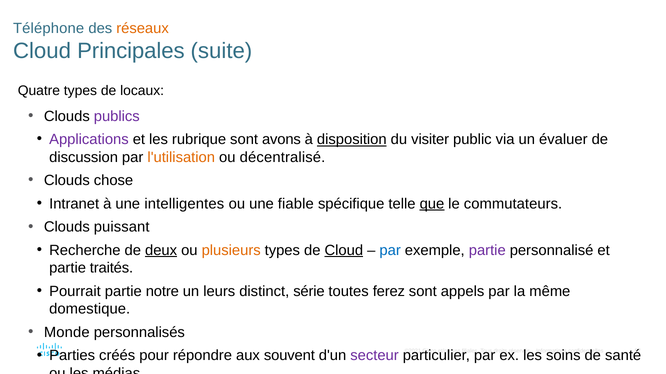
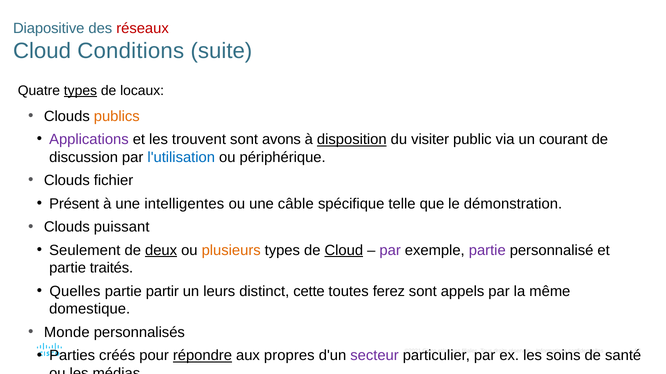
Téléphone: Téléphone -> Diapositive (49, 28)
réseaux colour: orange -> red (143, 28)
Principales: Principales -> Conditions (131, 51)
types underline: none -> present (80, 91)
publics colour: purple -> orange (117, 116)
rubrique: rubrique -> trouvent (199, 140)
évaluer: évaluer -> courant (563, 140)
l'utilisation colour: orange -> blue (181, 157)
décentralisé: décentralisé -> périphérique (283, 157)
chose: chose -> fichier (113, 181)
Intranet: Intranet -> Présent (74, 204)
fiable: fiable -> câble (296, 204)
que underline: present -> none (432, 204)
commutateurs: commutateurs -> démonstration (513, 204)
Recherche: Recherche -> Seulement (85, 251)
par colour: blue -> purple (390, 251)
Pourrait: Pourrait -> Quelles (75, 292)
notre: notre -> partir (162, 292)
série: série -> cette (309, 292)
répondre underline: none -> present (202, 356)
souvent: souvent -> propres (289, 356)
